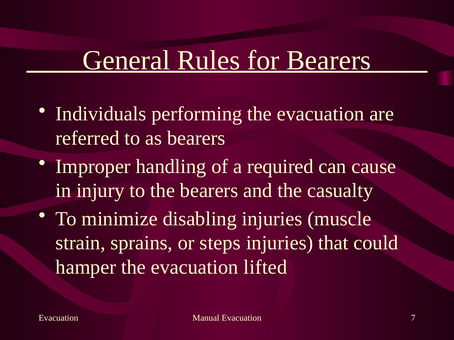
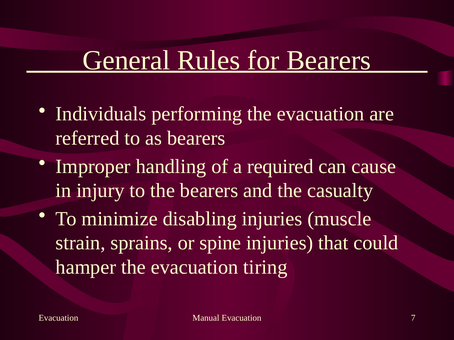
steps: steps -> spine (220, 243)
lifted: lifted -> tiring (265, 268)
